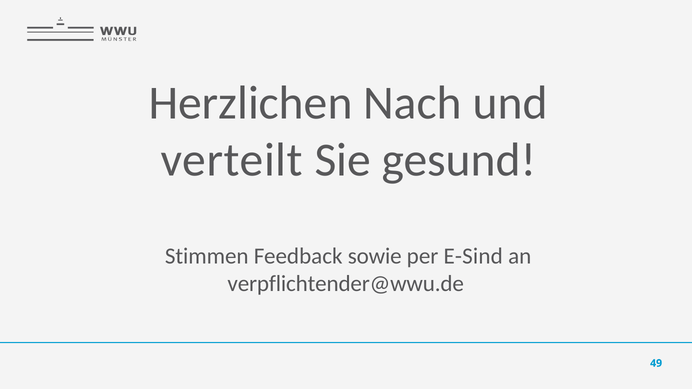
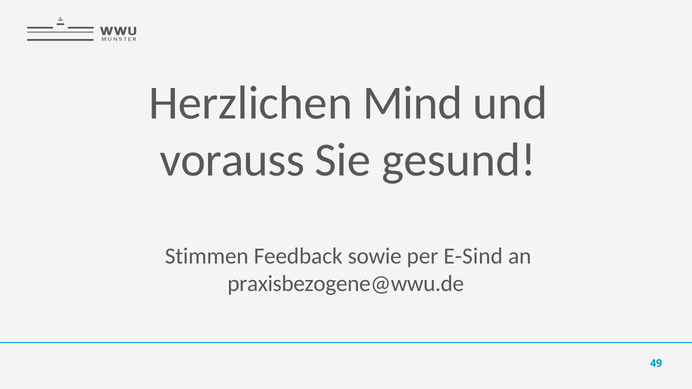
Nach: Nach -> Mind (413, 103)
verteilt: verteilt -> vorauss (232, 160)
verpflichtender@wwu.de: verpflichtender@wwu.de -> praxisbezogene@wwu.de (346, 284)
